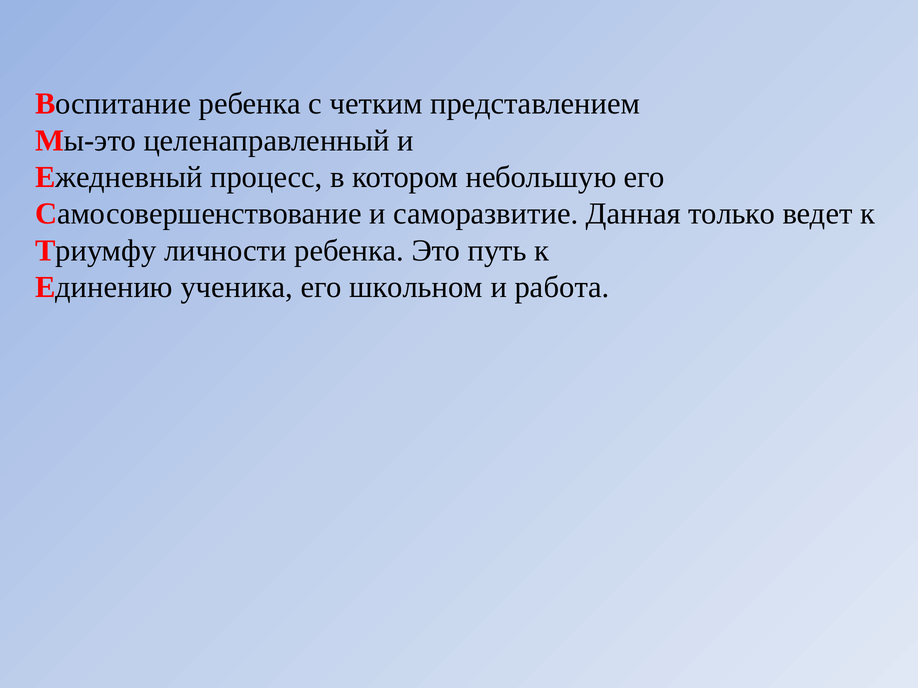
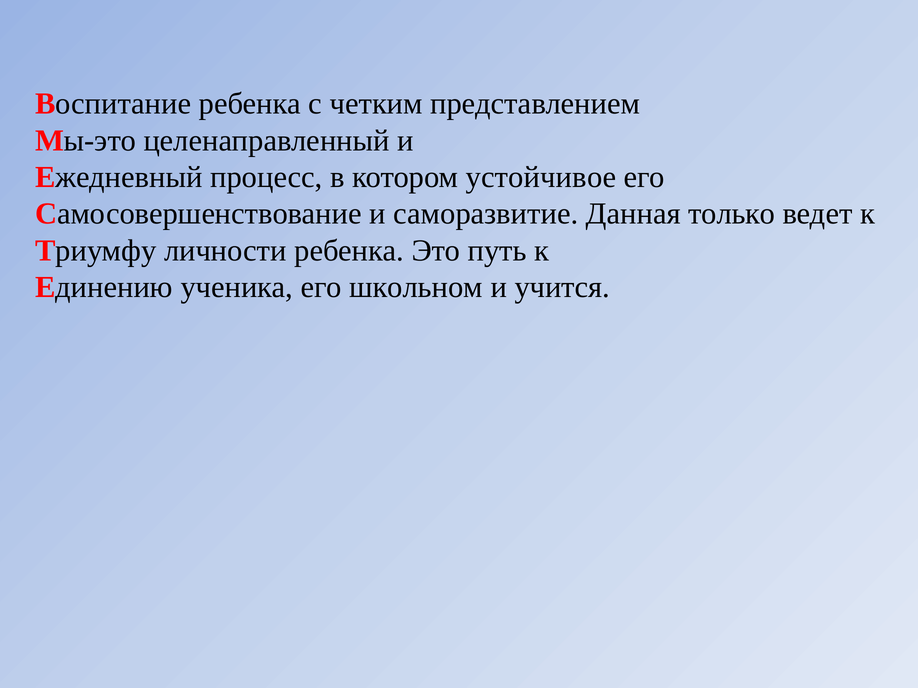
небольшую: небольшую -> устойчивое (541, 177)
работа: работа -> учится (562, 287)
